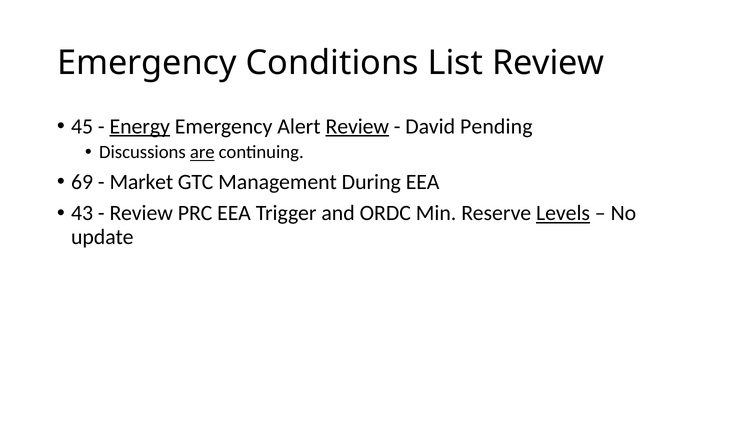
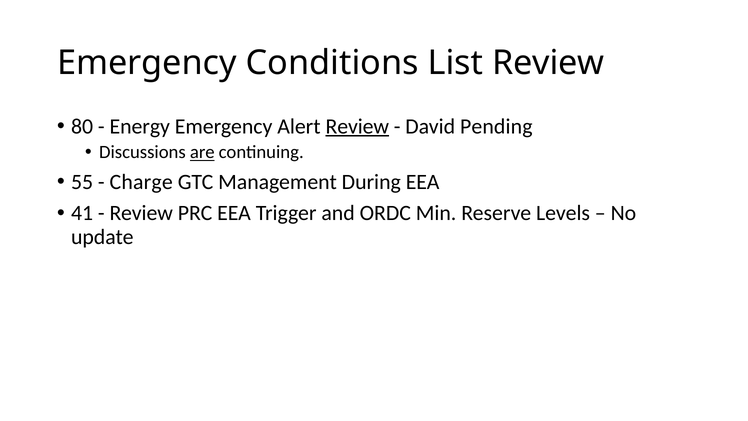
45: 45 -> 80 (82, 126)
Energy underline: present -> none (140, 126)
69: 69 -> 55 (82, 182)
Market: Market -> Charge (141, 182)
43: 43 -> 41 (82, 213)
Levels underline: present -> none (563, 213)
